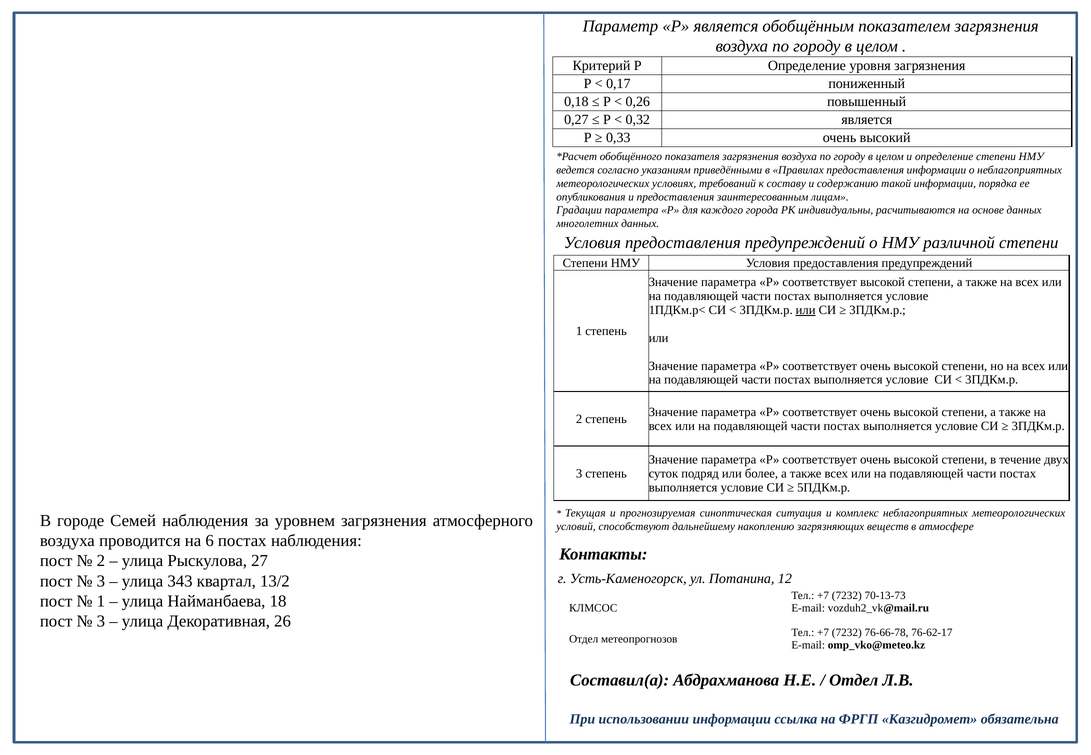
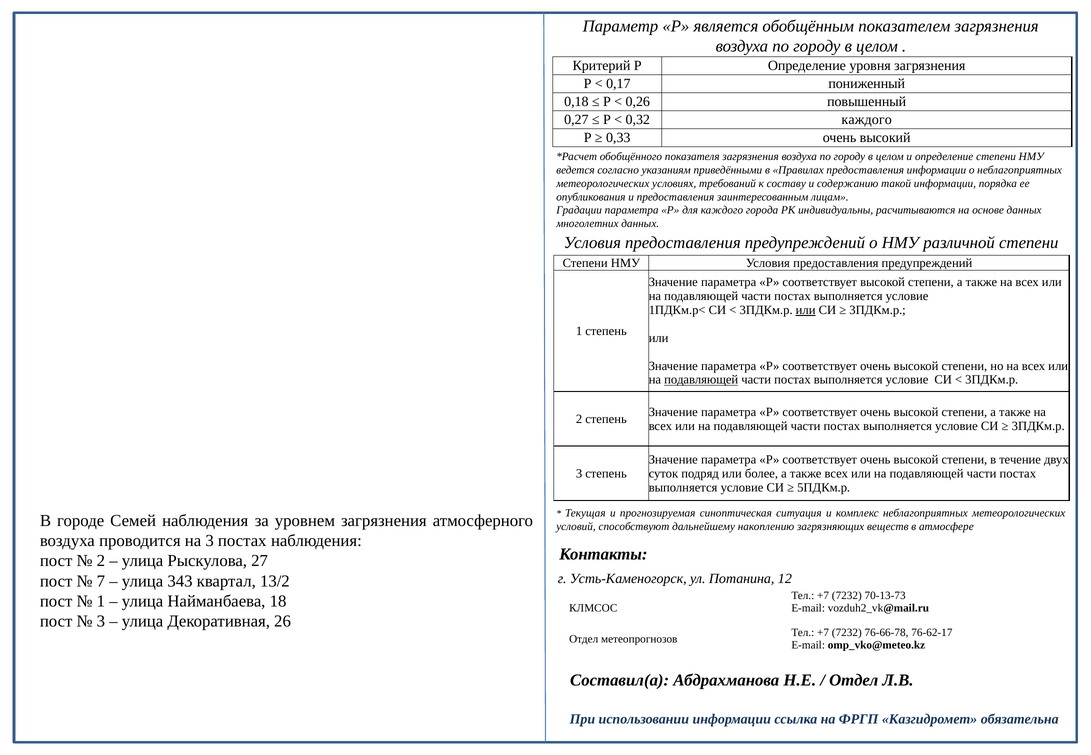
0,32 является: является -> каждого (867, 120)
подавляющей underline: none -> present (701, 380)
на 6: 6 -> 3 (210, 541)
3: 3 -> 7 (101, 581)
